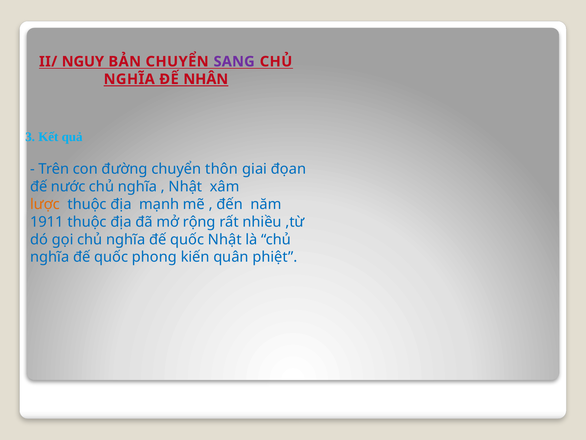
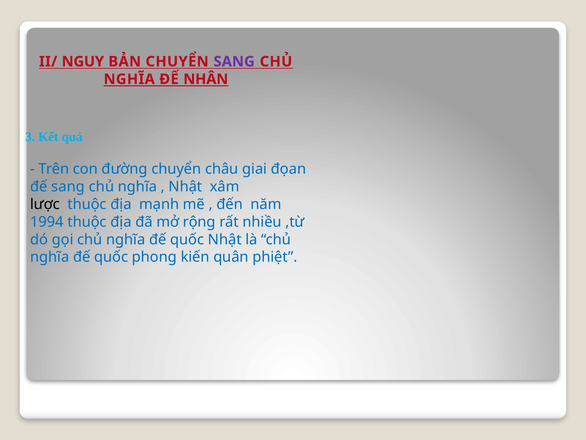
thôn: thôn -> châu (222, 169)
đế nước: nước -> sang (68, 187)
lược colour: orange -> black (45, 204)
1911: 1911 -> 1994 (47, 222)
